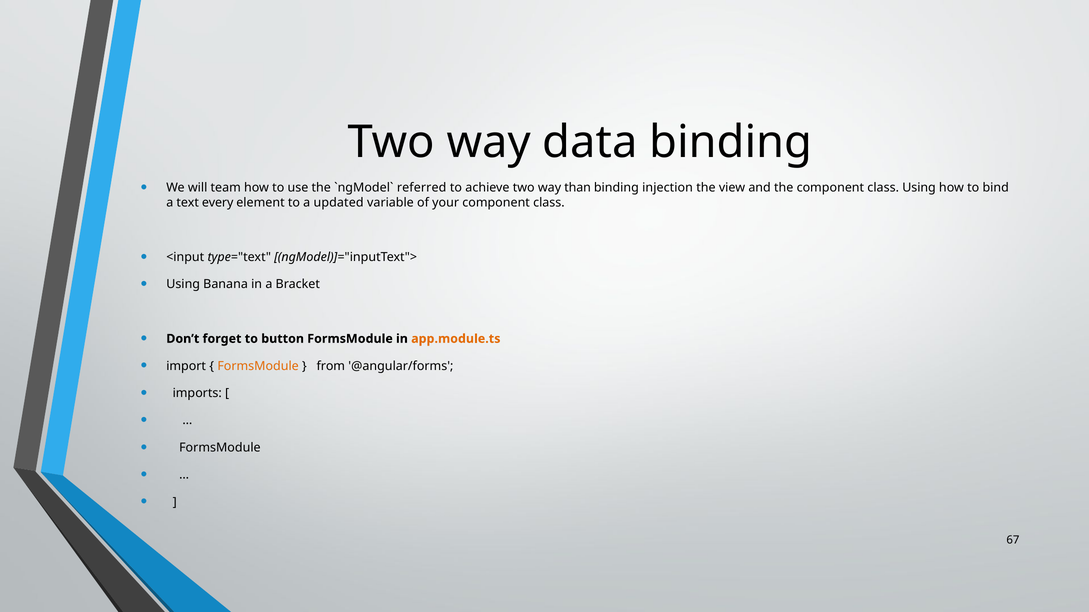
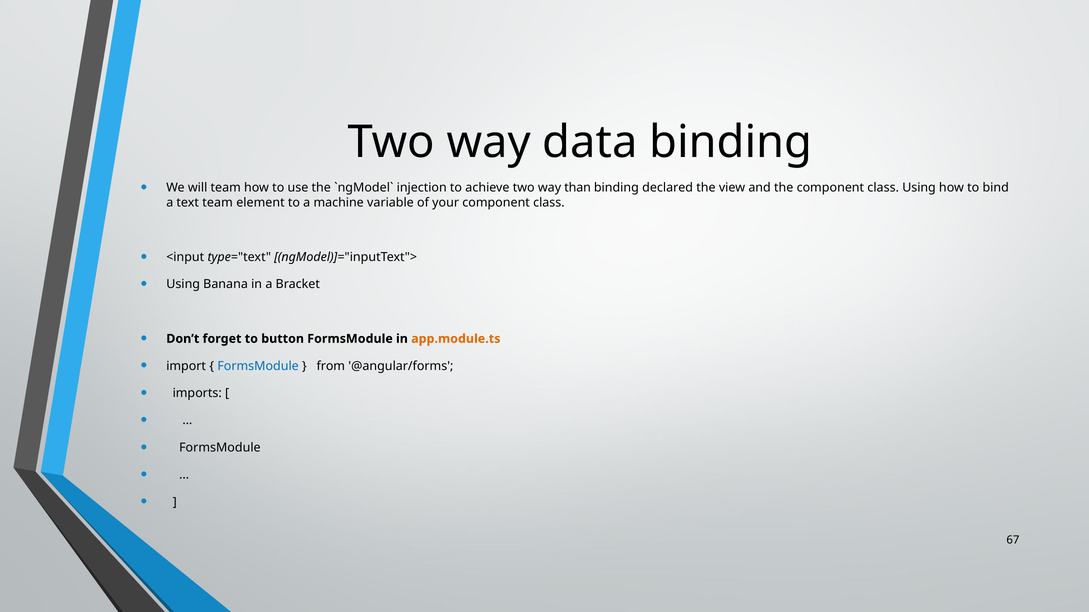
referred: referred -> injection (422, 188)
injection: injection -> declared (668, 188)
text every: every -> team (218, 203)
updated: updated -> machine (339, 203)
FormsModule colour: orange -> blue (258, 366)
